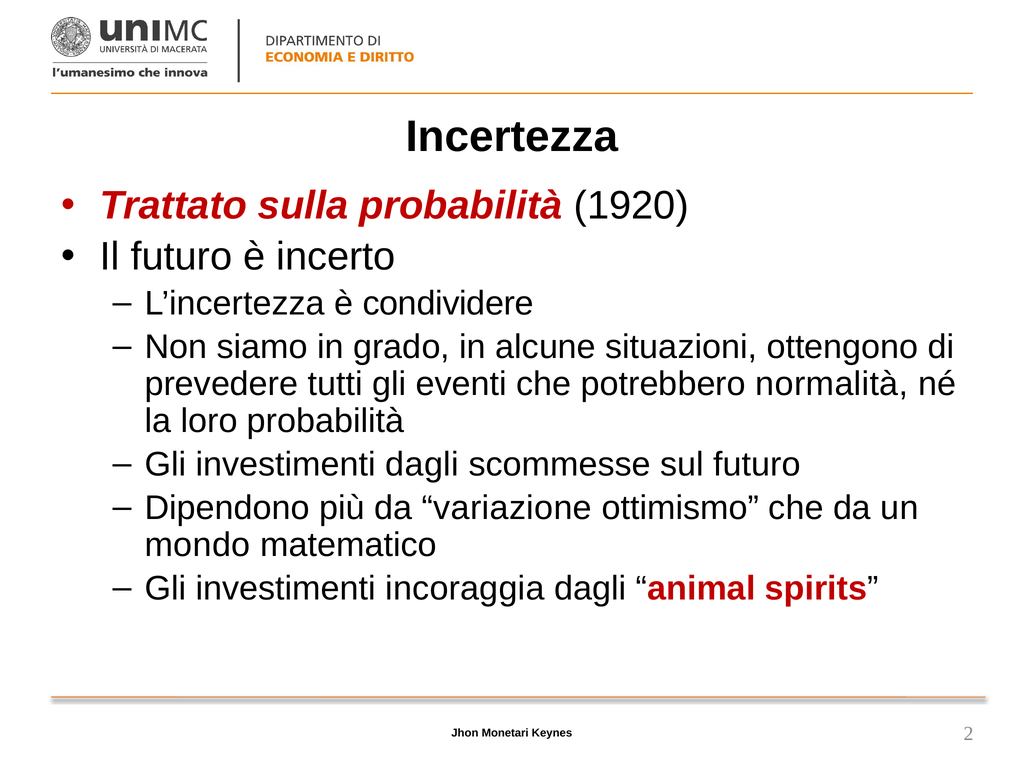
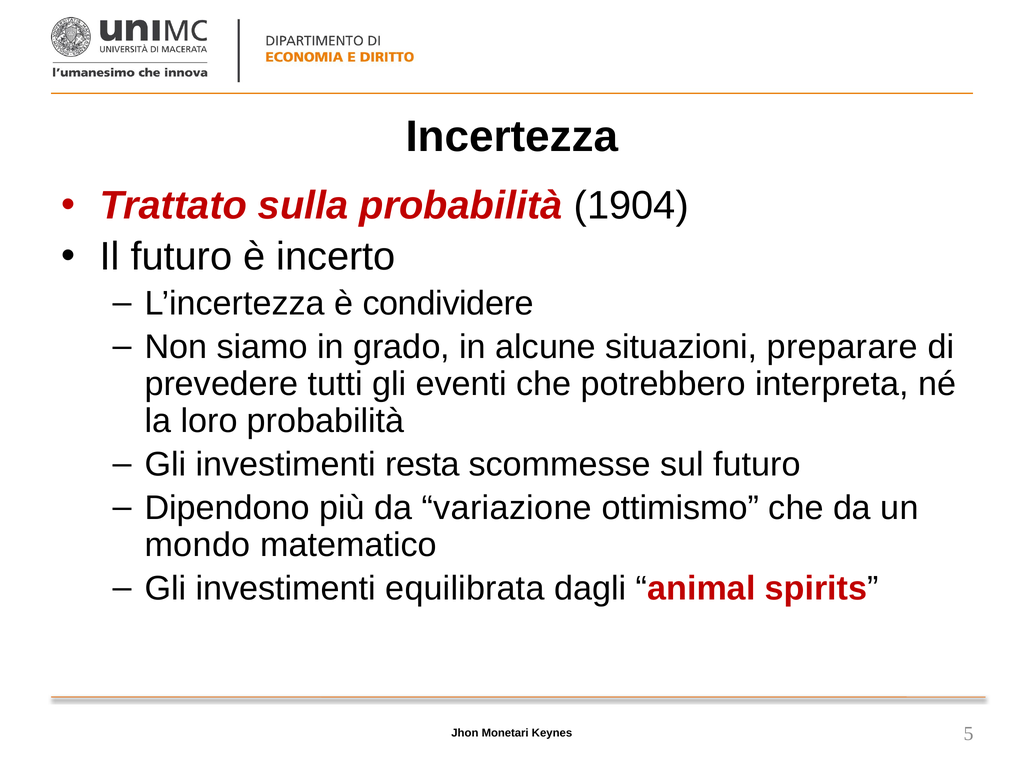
1920: 1920 -> 1904 (631, 206)
ottengono: ottengono -> preparare (842, 347)
normalità: normalità -> interpreta (832, 384)
investimenti dagli: dagli -> resta (422, 464)
incoraggia: incoraggia -> equilibrata (465, 589)
2: 2 -> 5 (969, 734)
